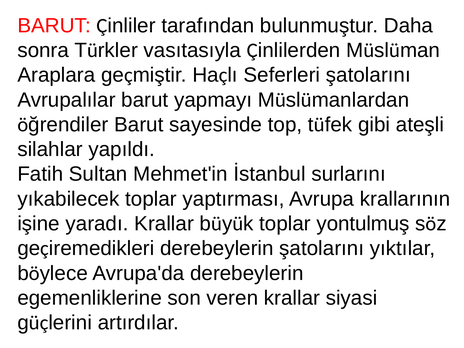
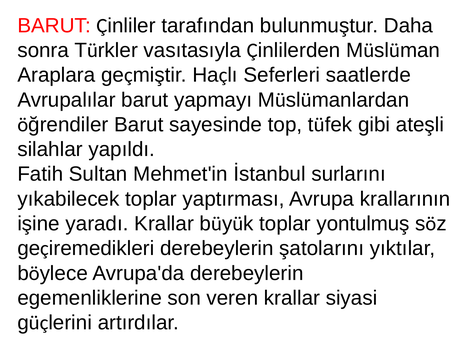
Seferleri şatolarını: şatolarını -> saatlerde (368, 75)
